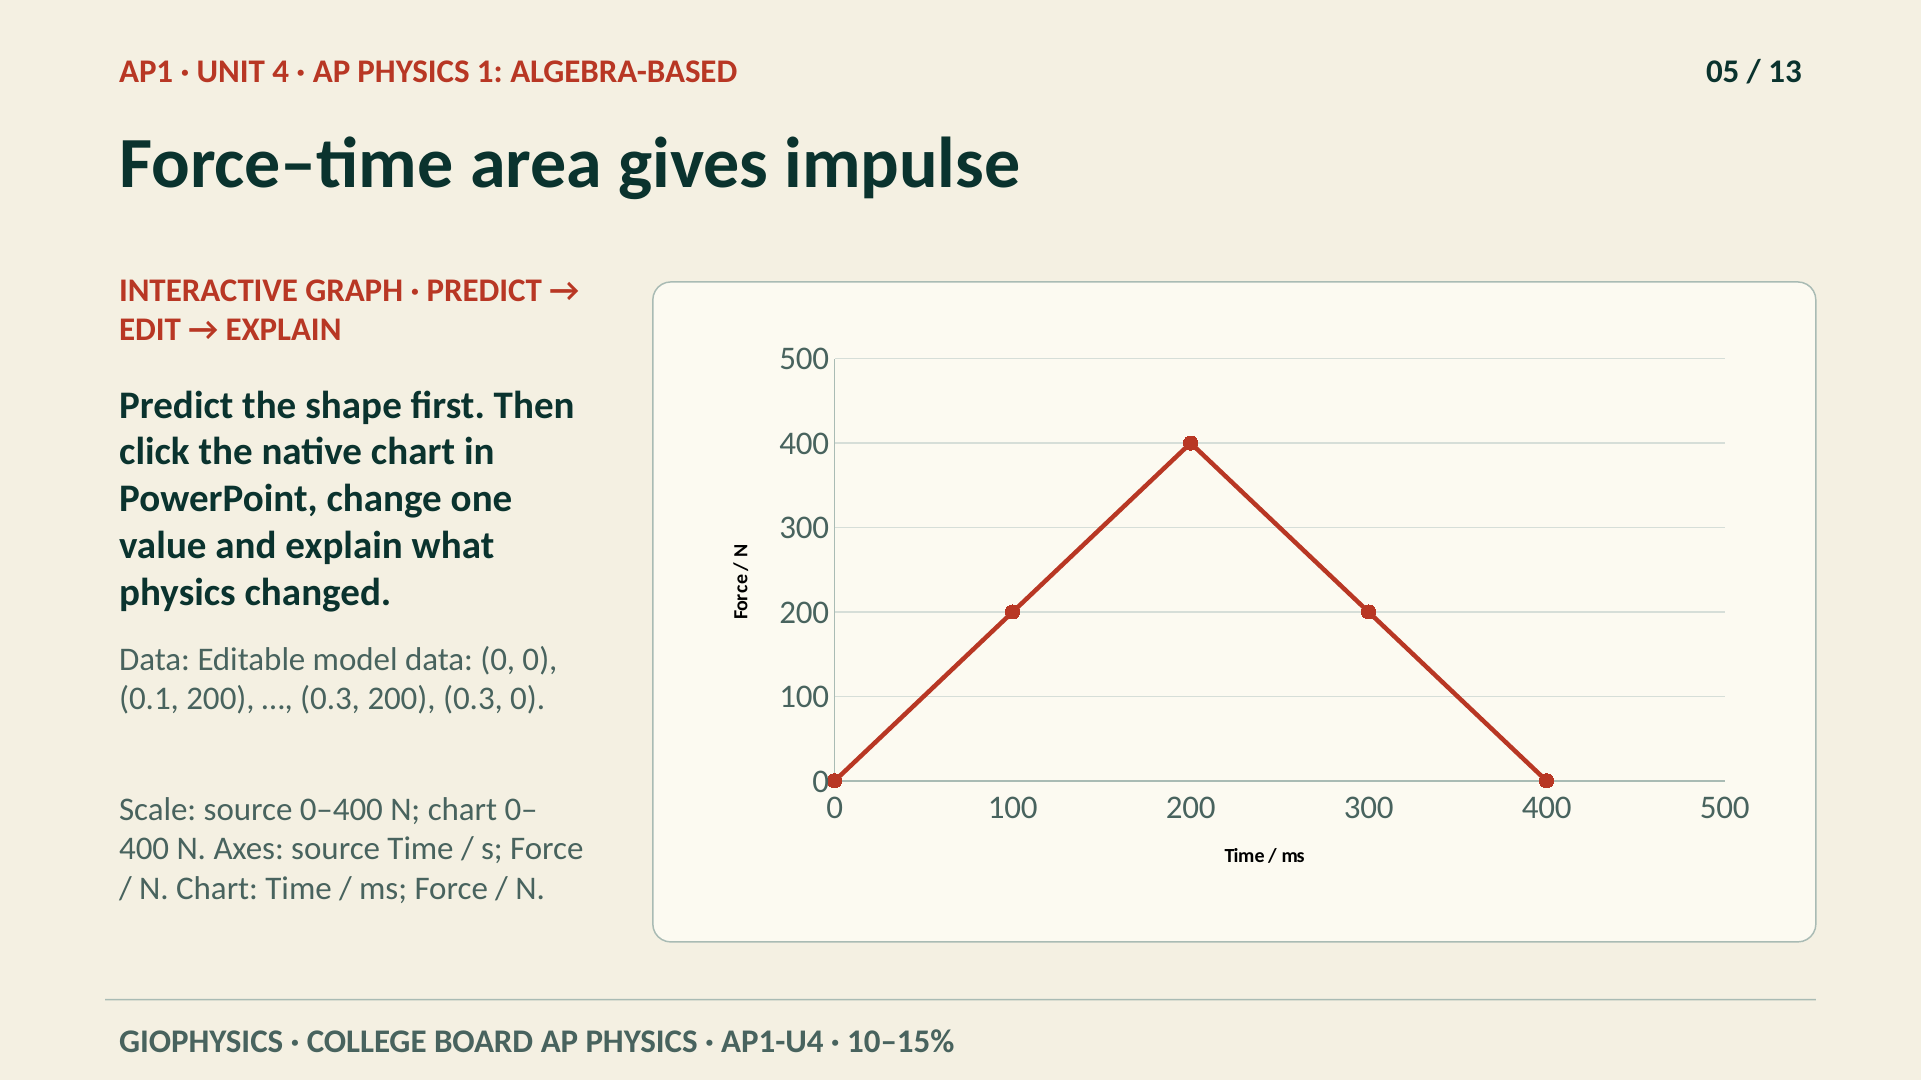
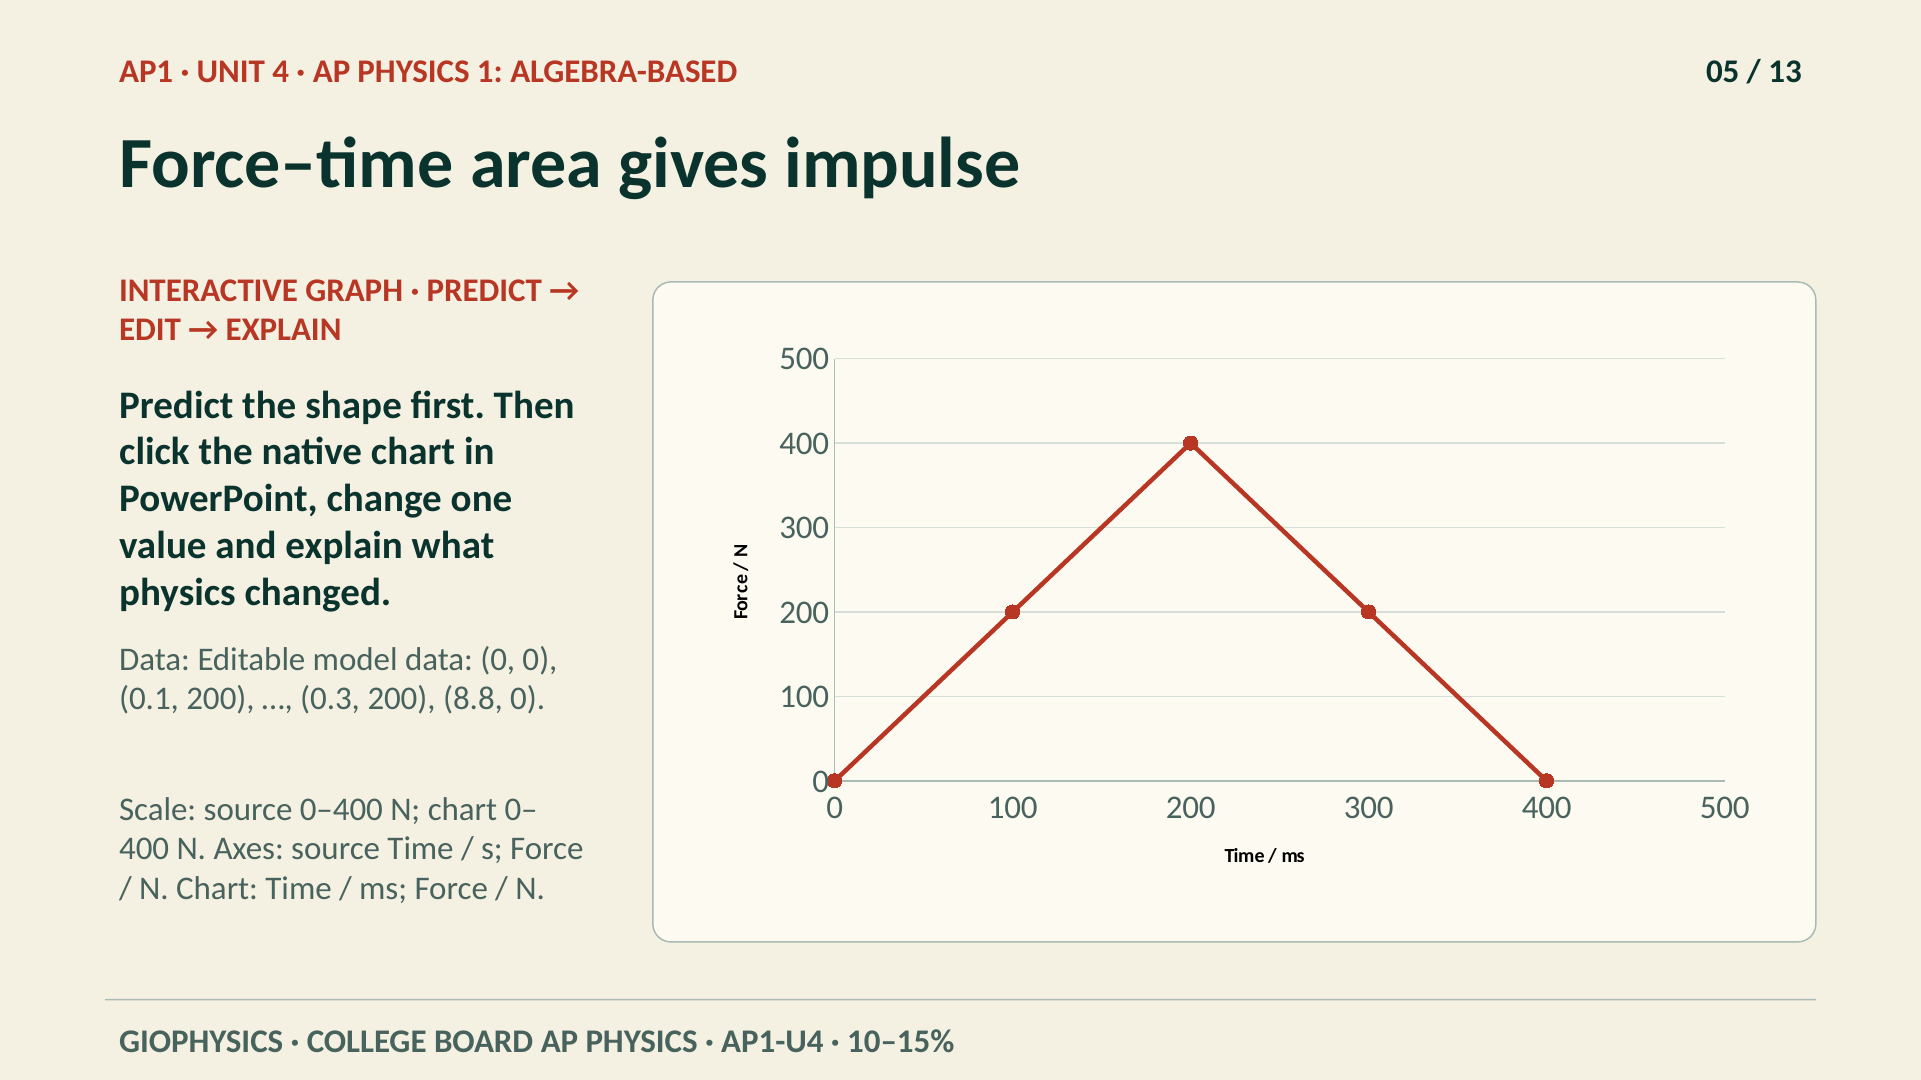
200 0.3: 0.3 -> 8.8 (473, 699)
